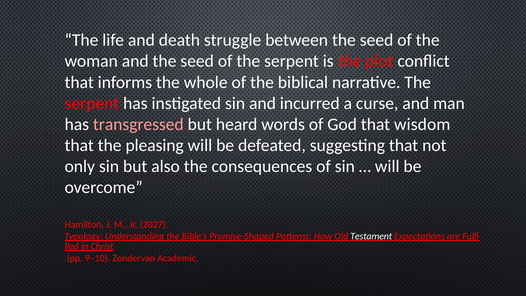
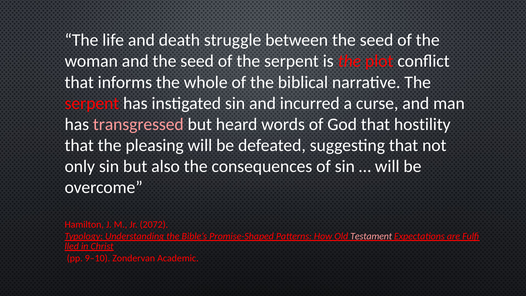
wisdom: wisdom -> hostility (422, 124)
2027: 2027 -> 2072 (154, 224)
Testament colour: white -> pink (371, 236)
